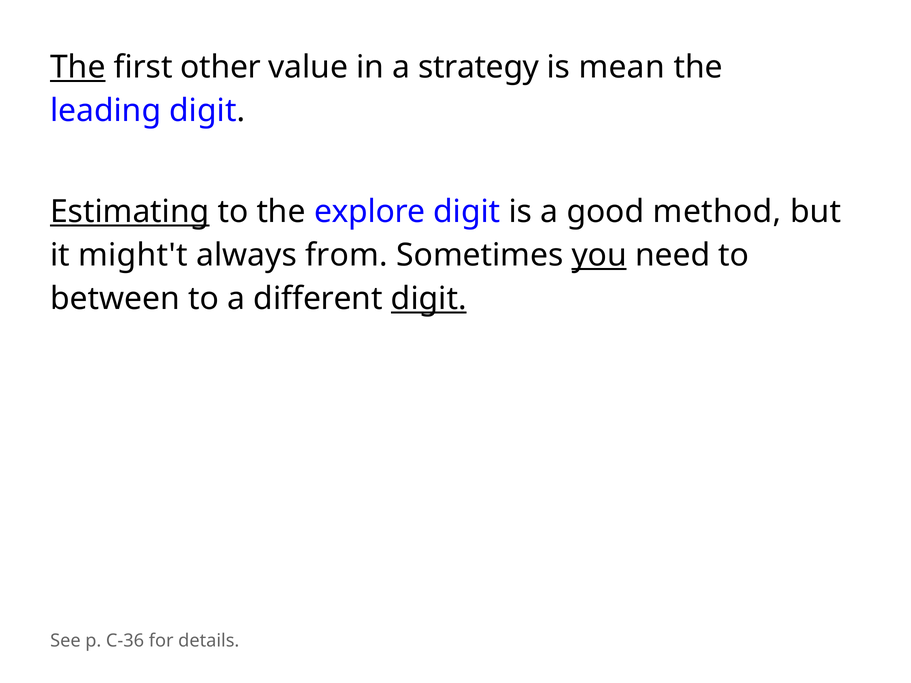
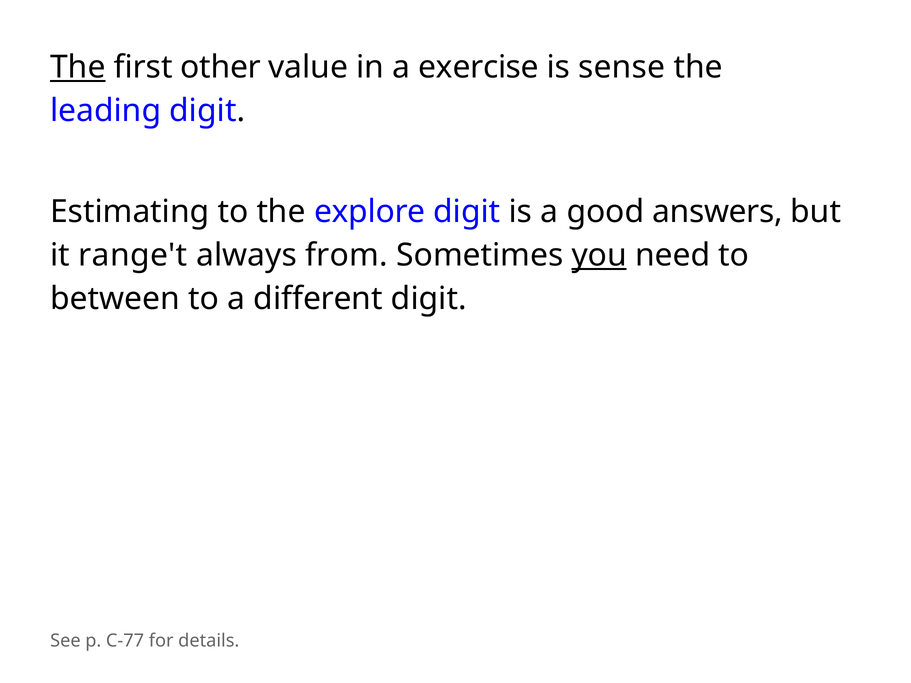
strategy: strategy -> exercise (479, 67)
mean: mean -> sense (622, 67)
Estimating underline: present -> none (130, 212)
method: method -> answers (717, 212)
might't: might't -> range't (133, 255)
digit underline: present -> none (429, 299)
C-36: C-36 -> C-77 (125, 641)
